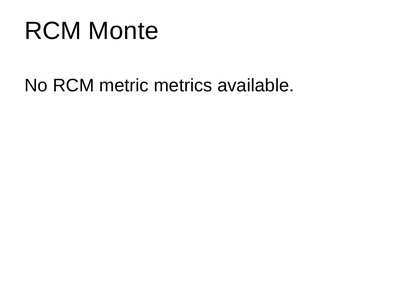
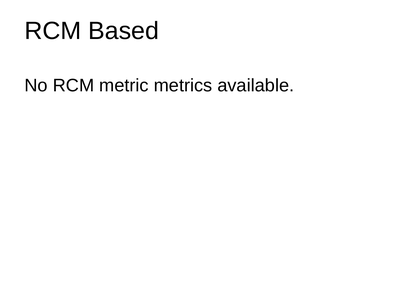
Monte: Monte -> Based (124, 31)
